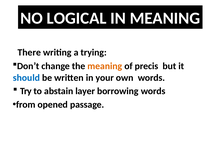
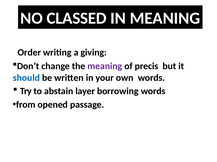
LOGICAL: LOGICAL -> CLASSED (77, 18)
There: There -> Order (29, 53)
trying: trying -> giving (94, 53)
meaning colour: orange -> purple (105, 66)
